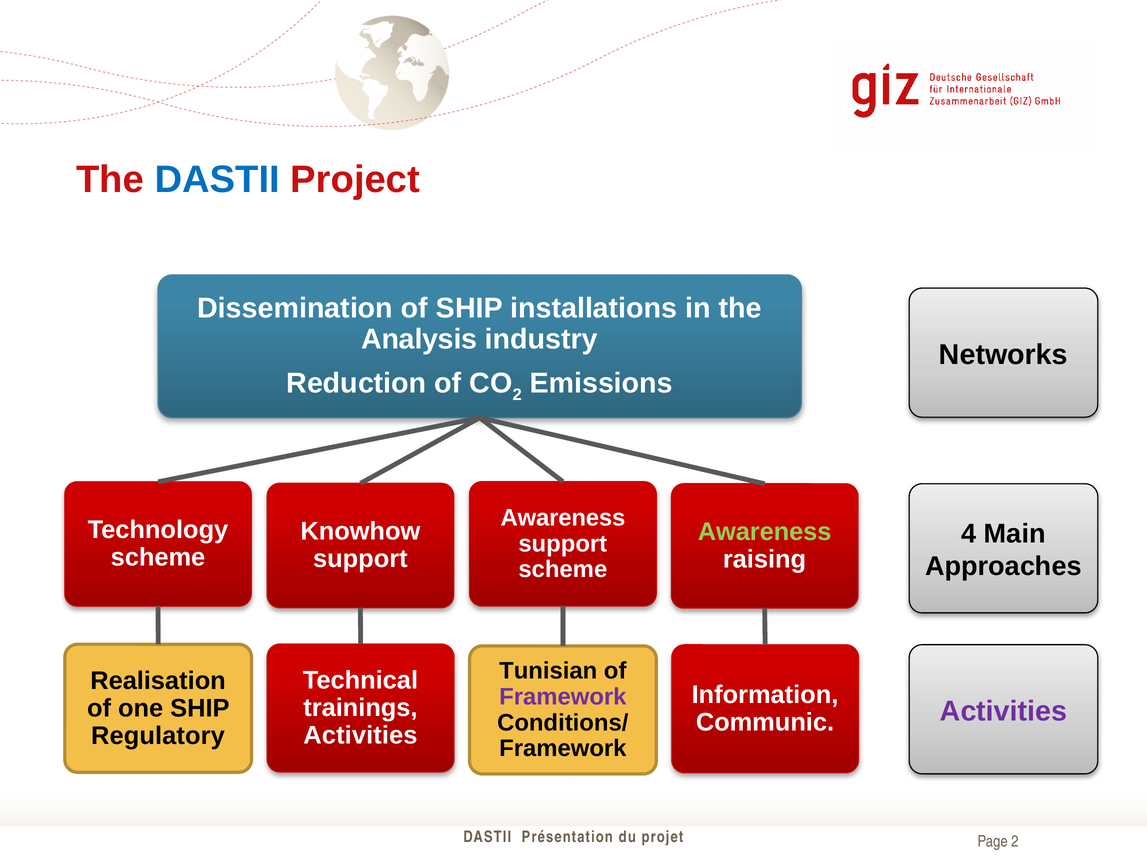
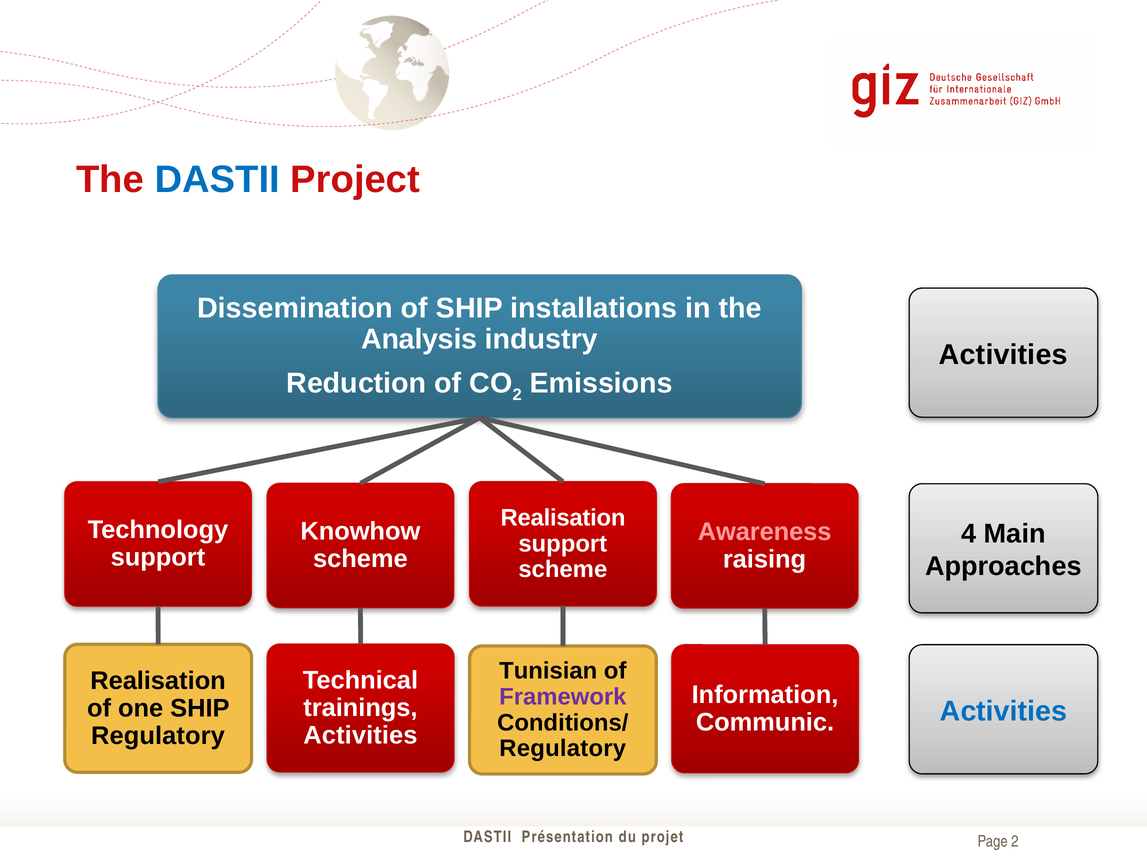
Networks: Networks -> Activities (1003, 355)
Awareness: Awareness -> Realisation (563, 518)
Awareness colour: light green -> pink (765, 532)
scheme: scheme -> support (158, 558)
support: support -> scheme (360, 559)
Activities colour: purple -> blue (1003, 711)
Framework: Framework -> Regulatory (563, 749)
